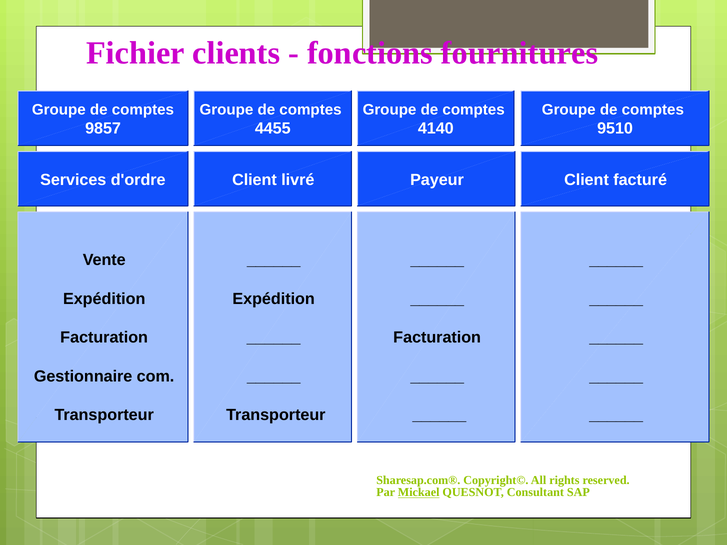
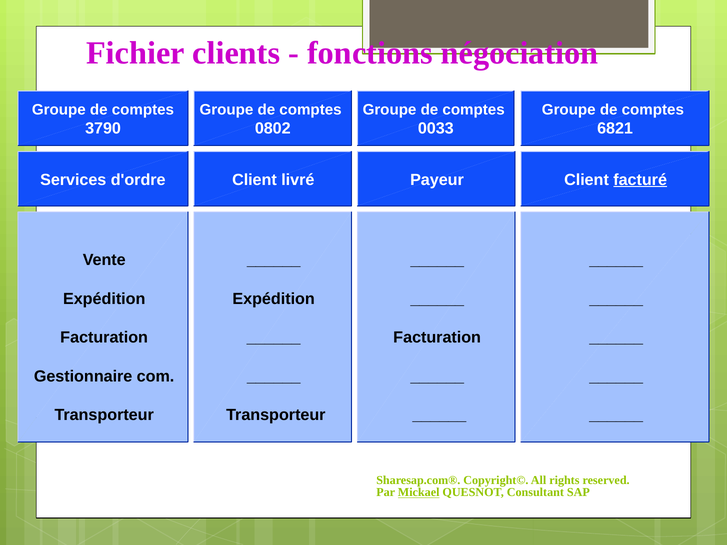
fournitures: fournitures -> négociation (520, 53)
9857: 9857 -> 3790 (103, 129)
4455: 4455 -> 0802 (273, 129)
4140: 4140 -> 0033 (436, 129)
9510: 9510 -> 6821 (615, 129)
facturé underline: none -> present (640, 180)
